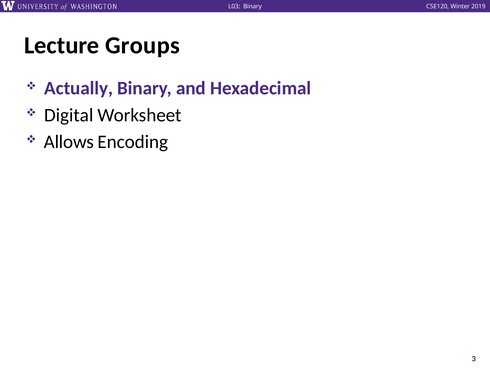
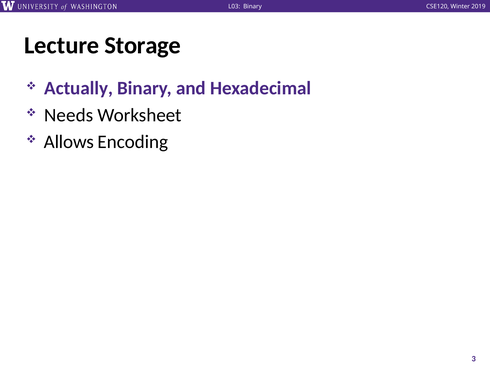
Groups: Groups -> Storage (143, 45)
Digital: Digital -> Needs (69, 115)
